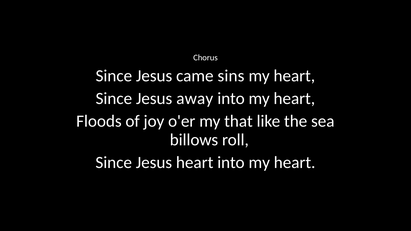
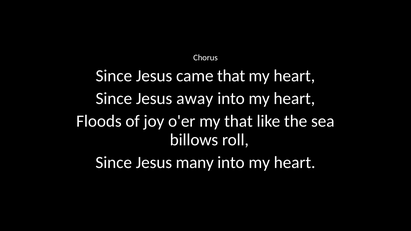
came sins: sins -> that (231, 76)
Jesus heart: heart -> many (195, 163)
